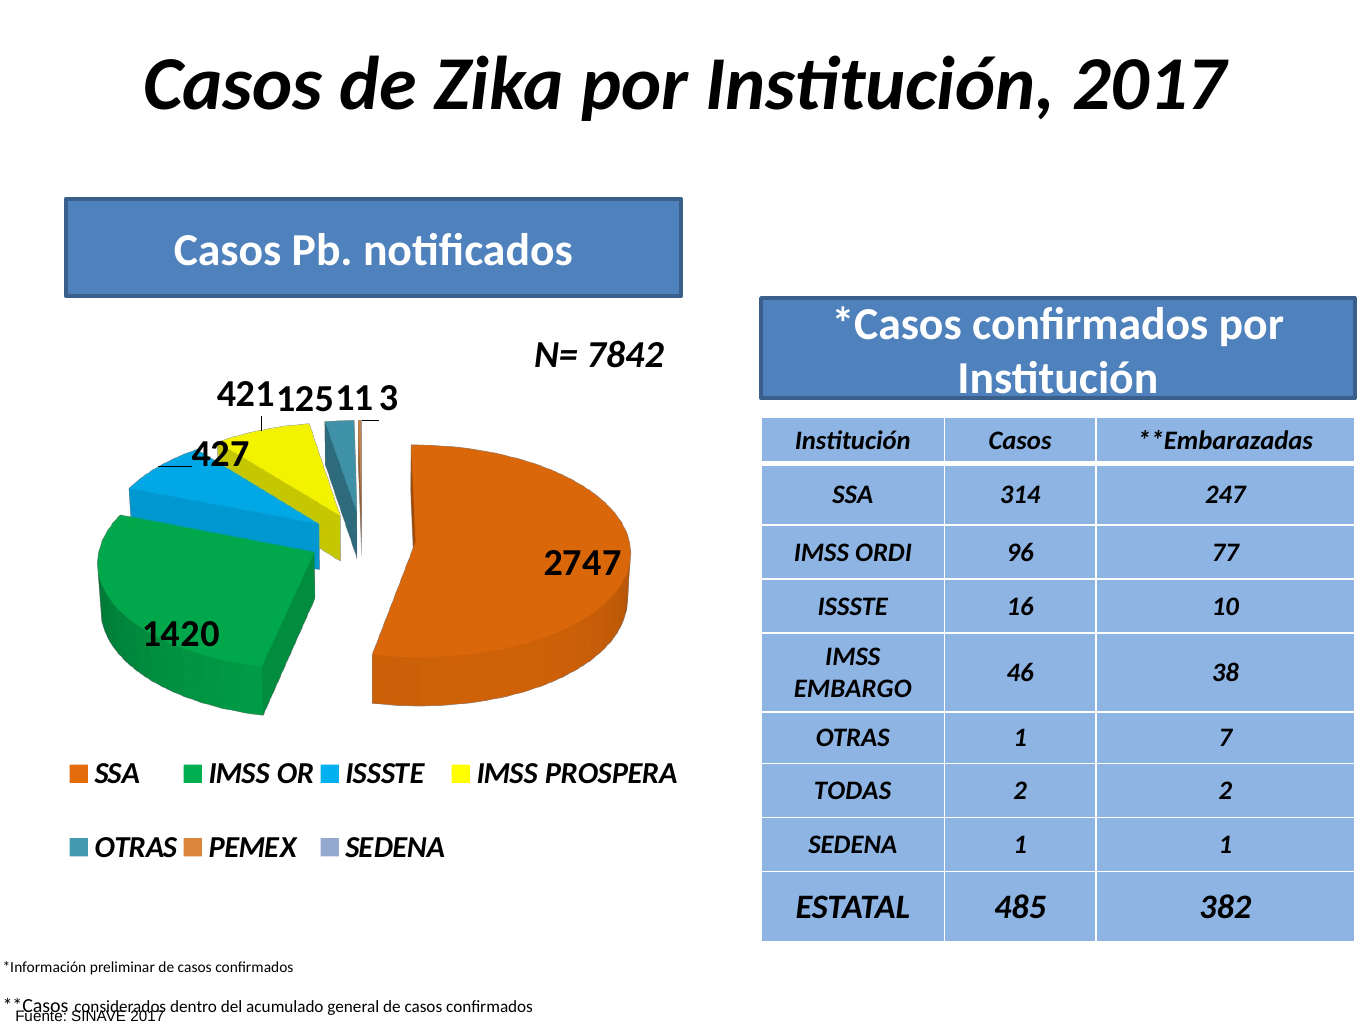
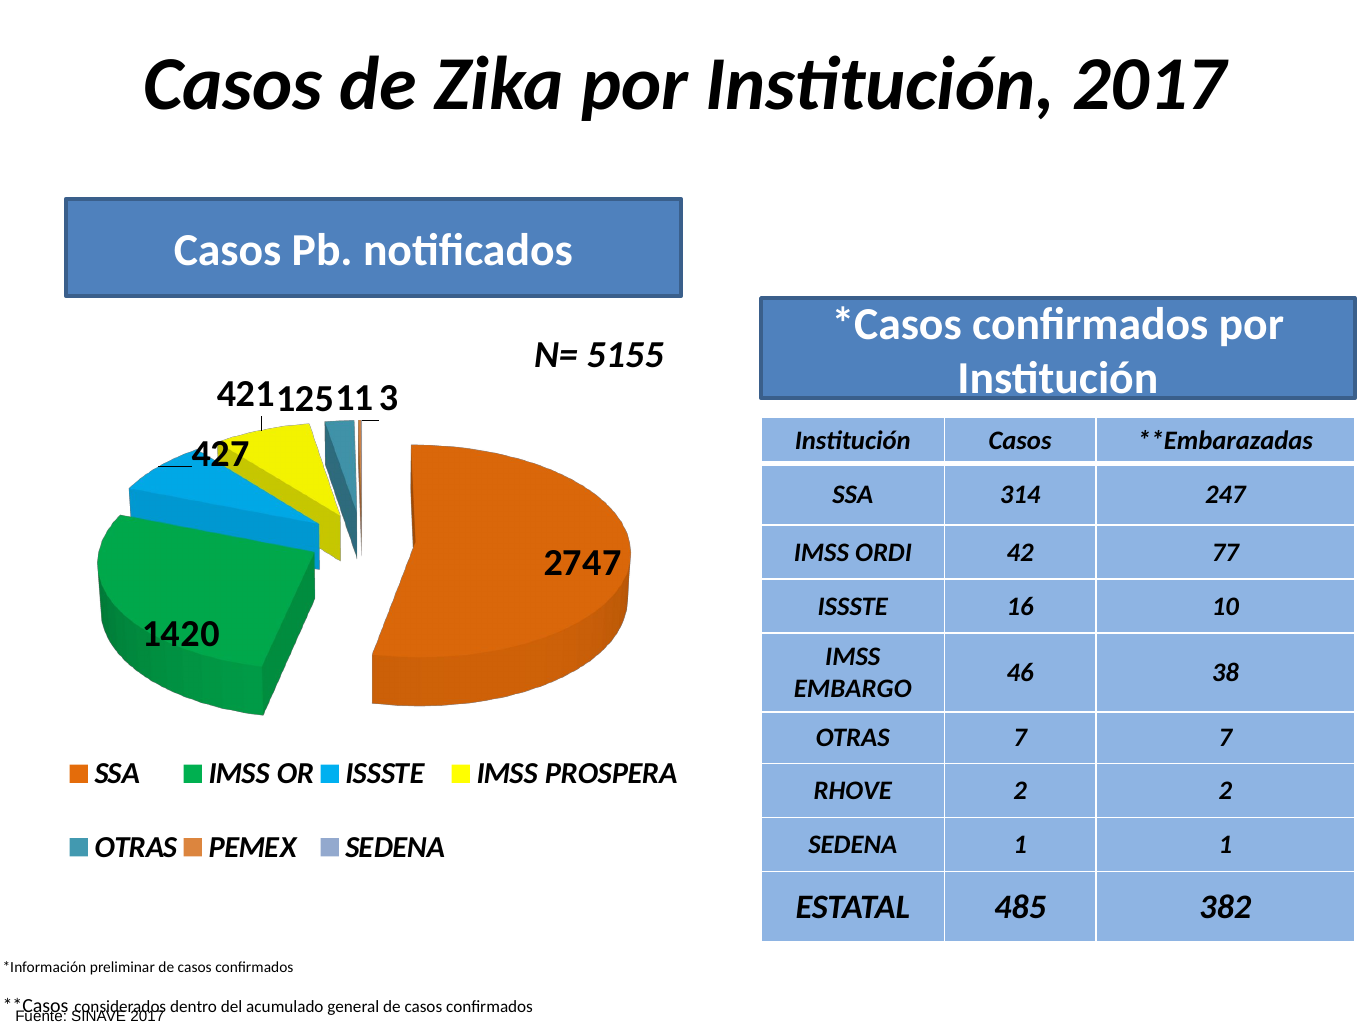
7842: 7842 -> 5155 (625, 355)
96: 96 -> 42 (1020, 553)
OTRAS 1: 1 -> 7 (1020, 738)
TODAS: TODAS -> RHOVE (853, 791)
